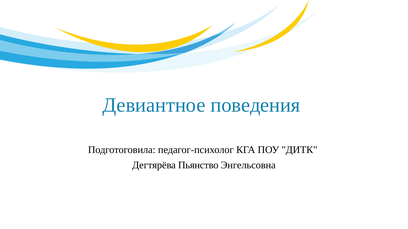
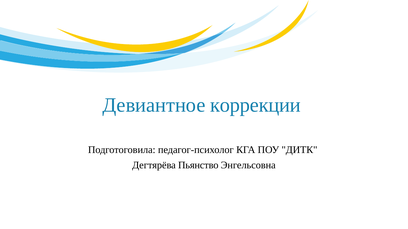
поведения: поведения -> коррекции (255, 105)
